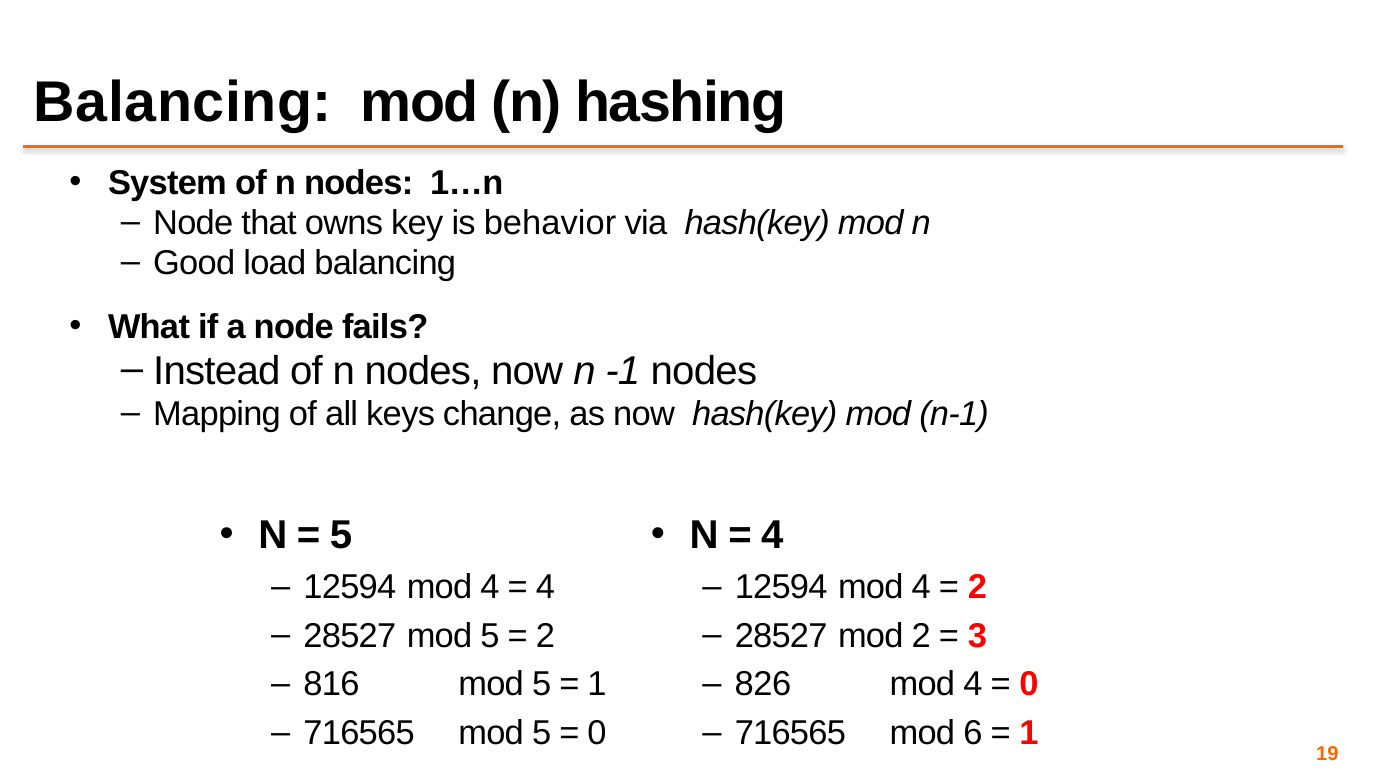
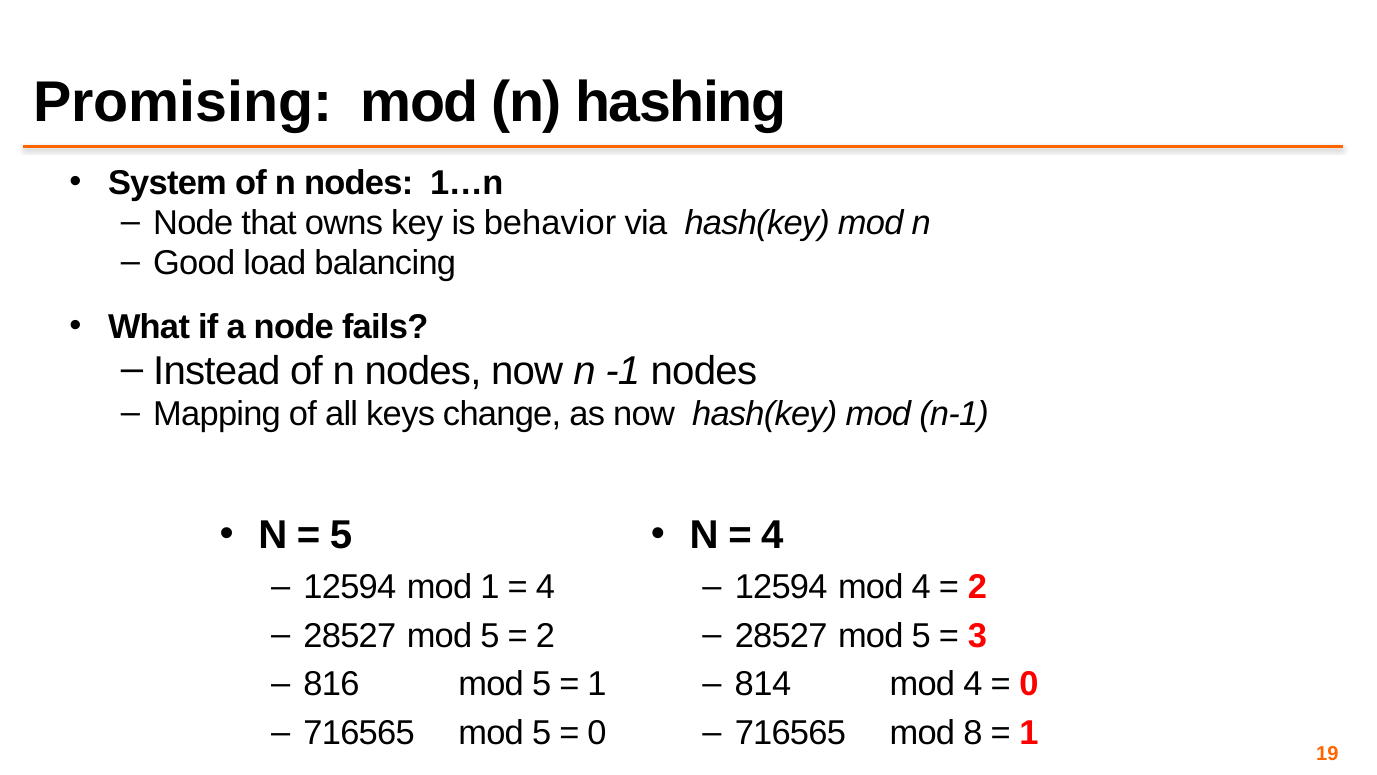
Balancing: Balancing -> Promising (183, 103)
4: 4 -> 1 (490, 587)
2: 2 -> 5 (921, 636)
826: 826 -> 814 (763, 684)
6: 6 -> 8 (973, 733)
